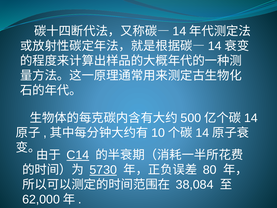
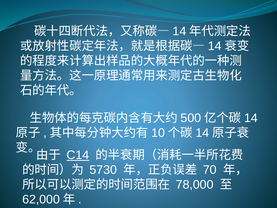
5730 underline: present -> none (103, 170)
80: 80 -> 70 (210, 170)
38,084: 38,084 -> 78,000 (195, 184)
